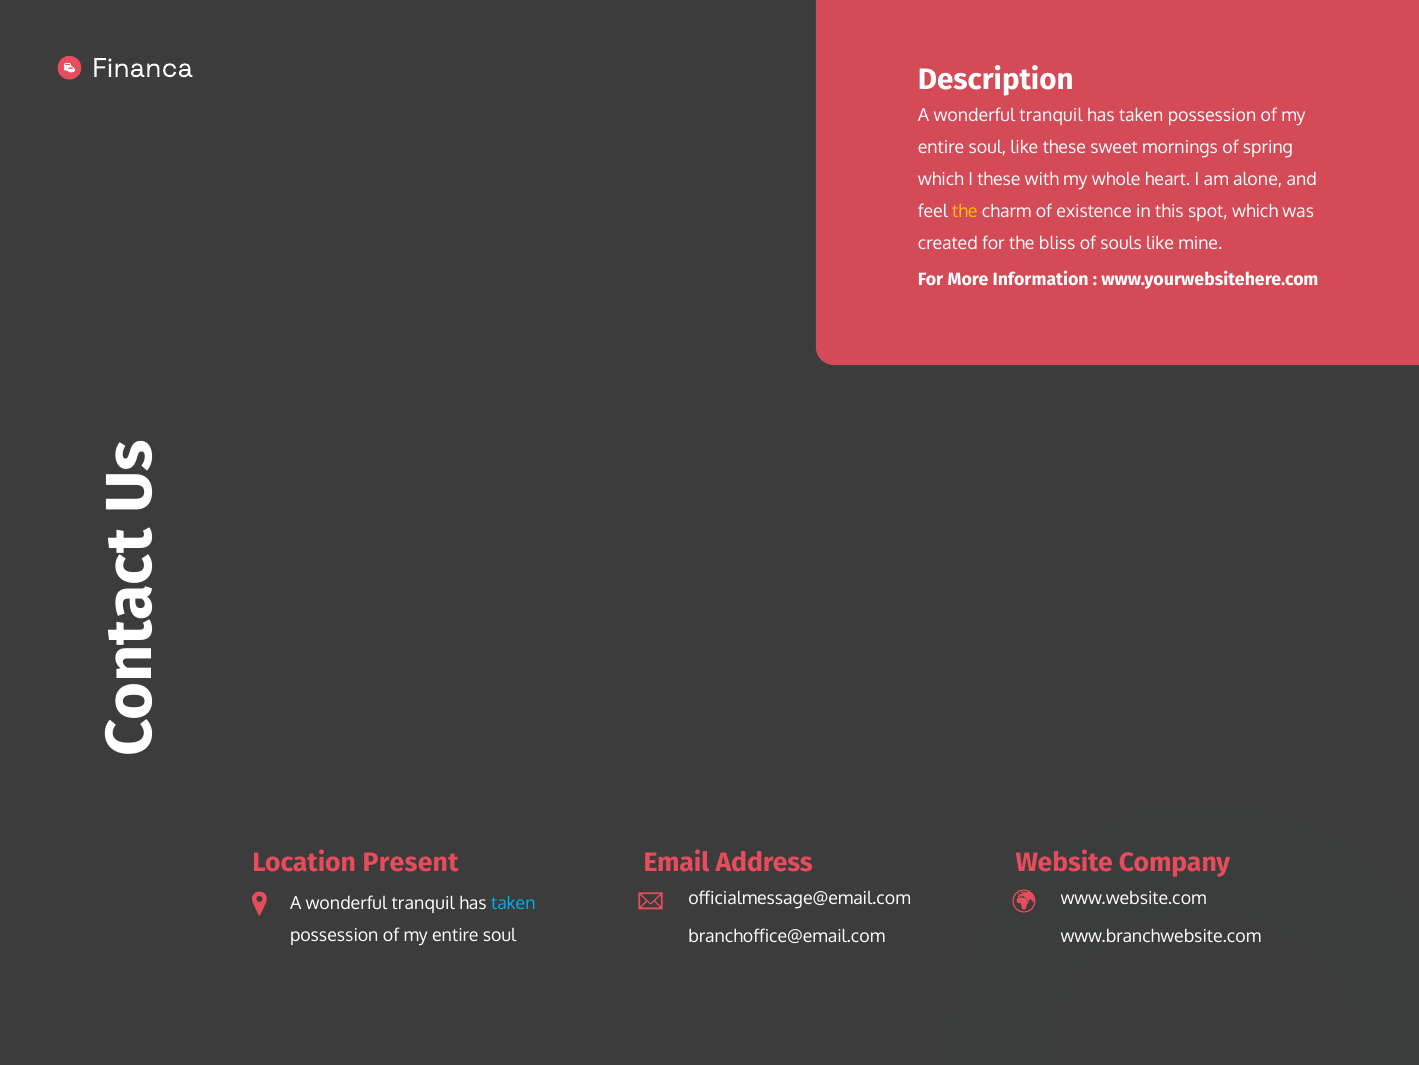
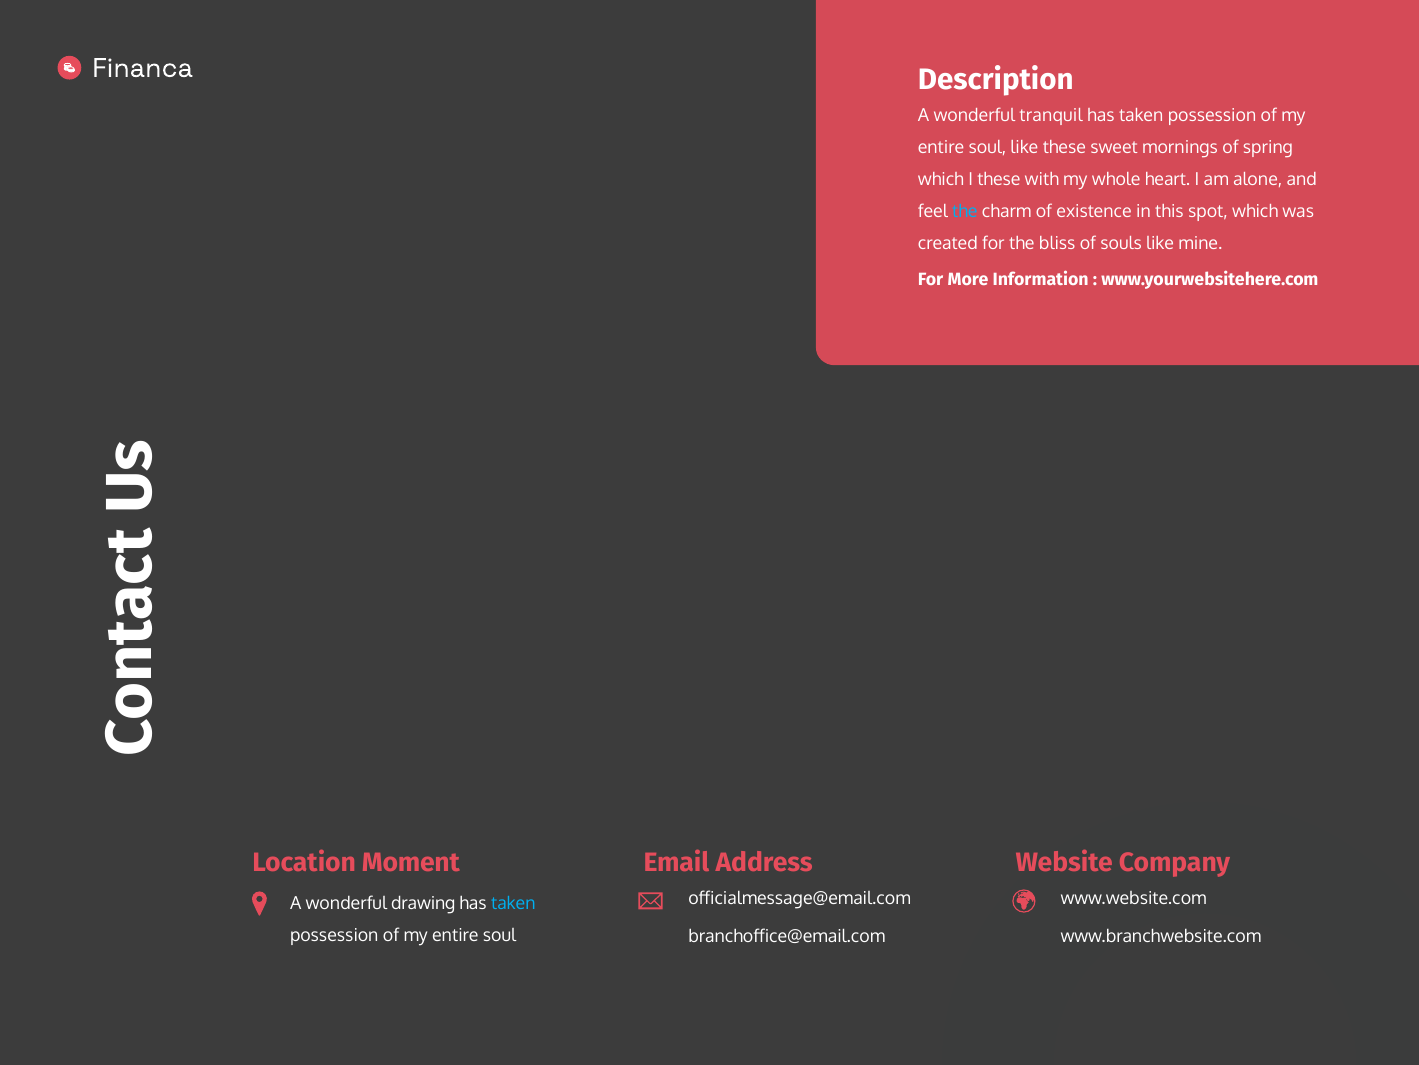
the colour: yellow -> light blue (965, 212)
Present: Present -> Moment (411, 862)
tranquil: tranquil -> drawing (423, 903)
